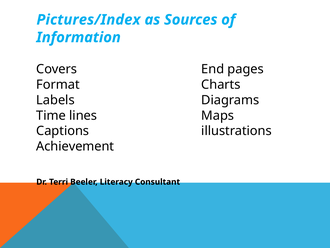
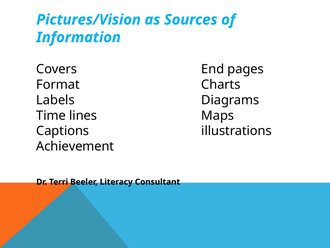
Pictures/Index: Pictures/Index -> Pictures/Vision (89, 20)
